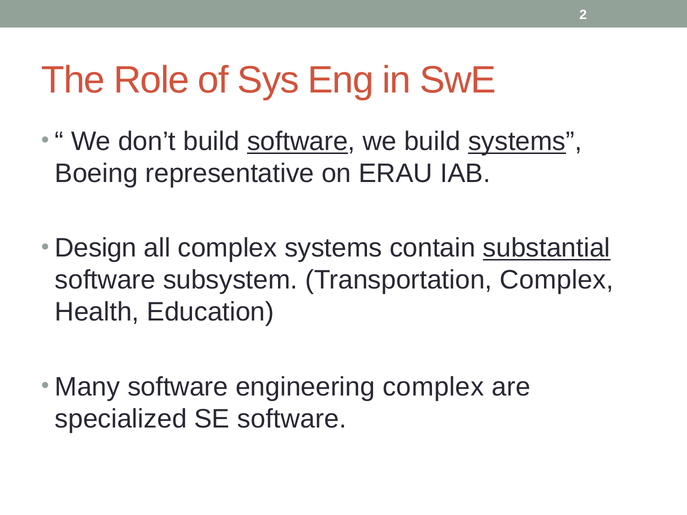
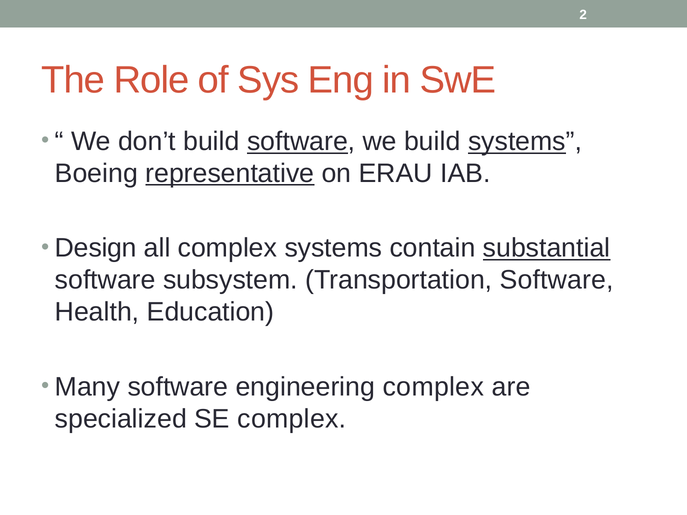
representative underline: none -> present (230, 174)
Transportation Complex: Complex -> Software (557, 280)
SE software: software -> complex (292, 419)
